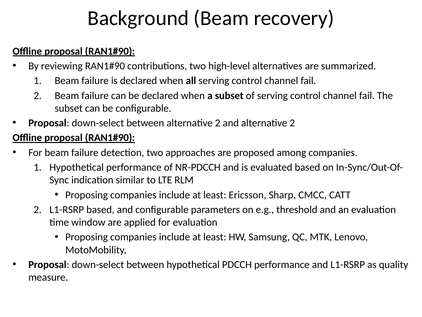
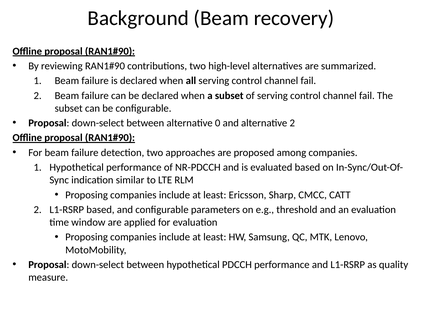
between alternative 2: 2 -> 0 (218, 123)
